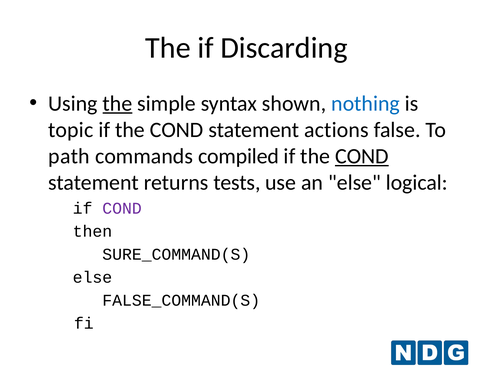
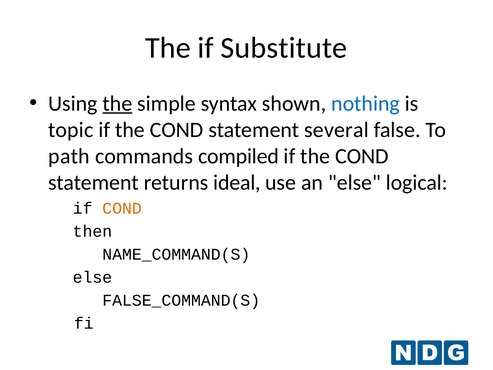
Discarding: Discarding -> Substitute (284, 48)
actions: actions -> several (336, 130)
COND underline: present -> none (362, 156)
tests: tests -> ideal (237, 182)
COND colour: purple -> orange (122, 208)
SURE_COMMAND(S: SURE_COMMAND(S -> NAME_COMMAND(S (176, 254)
